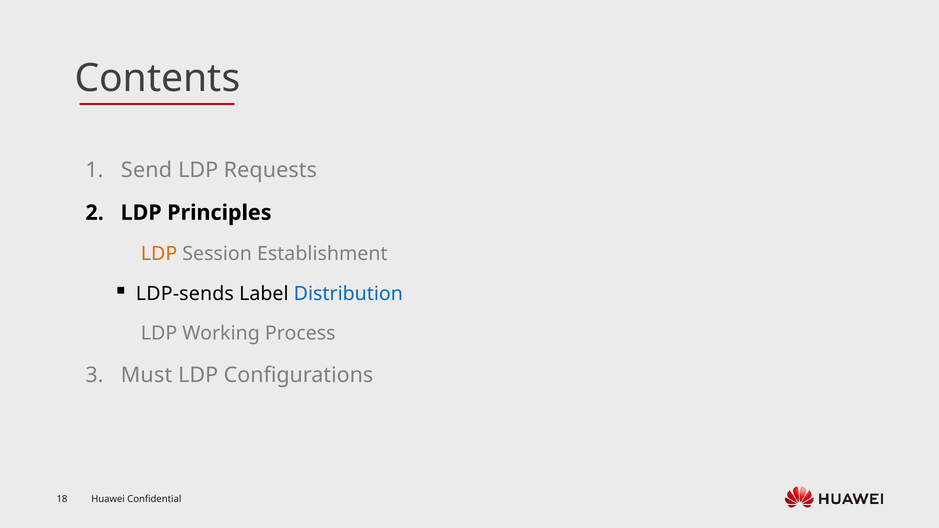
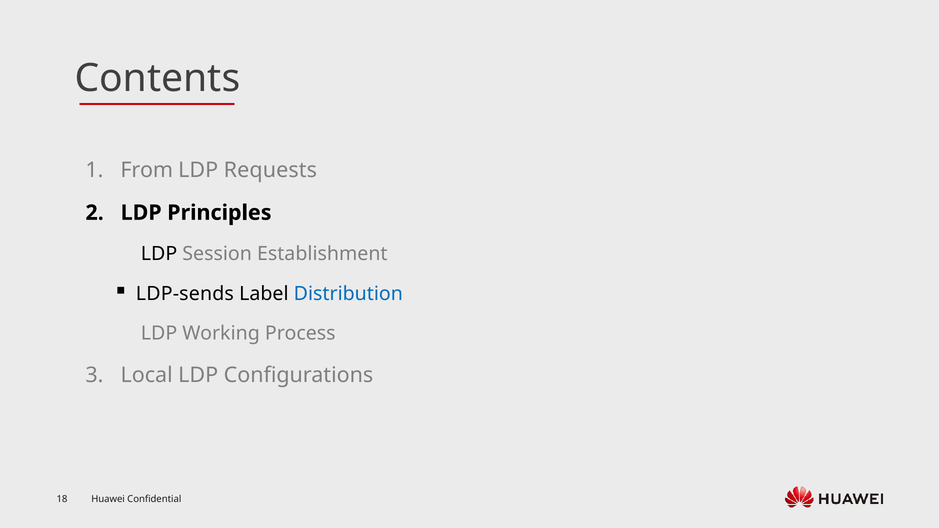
Send: Send -> From (147, 170)
LDP colour: orange -> black (159, 254)
Must: Must -> Local (147, 375)
